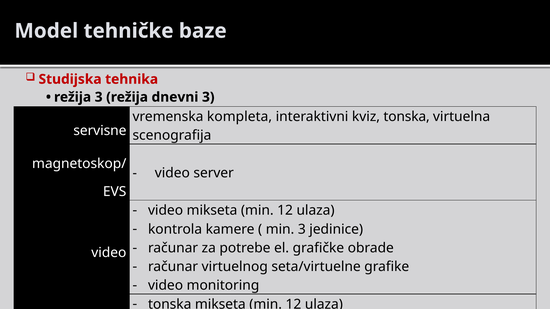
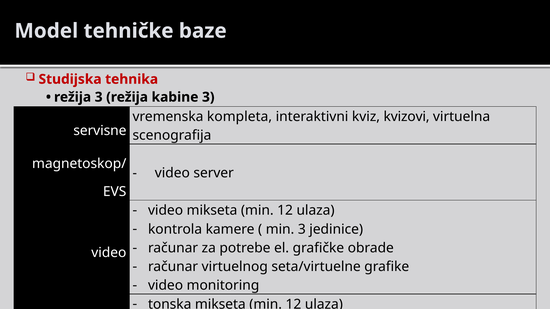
dnevni: dnevni -> kabine (175, 97)
kviz tonska: tonska -> kvizovi (407, 117)
